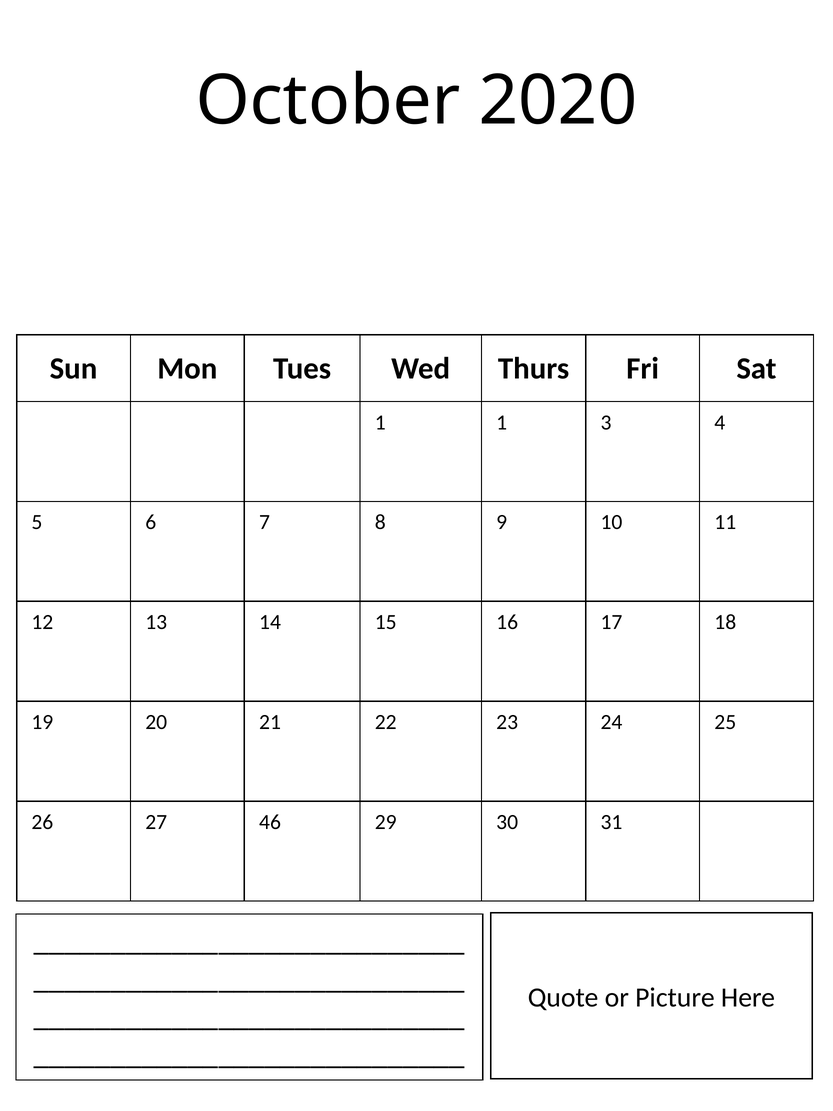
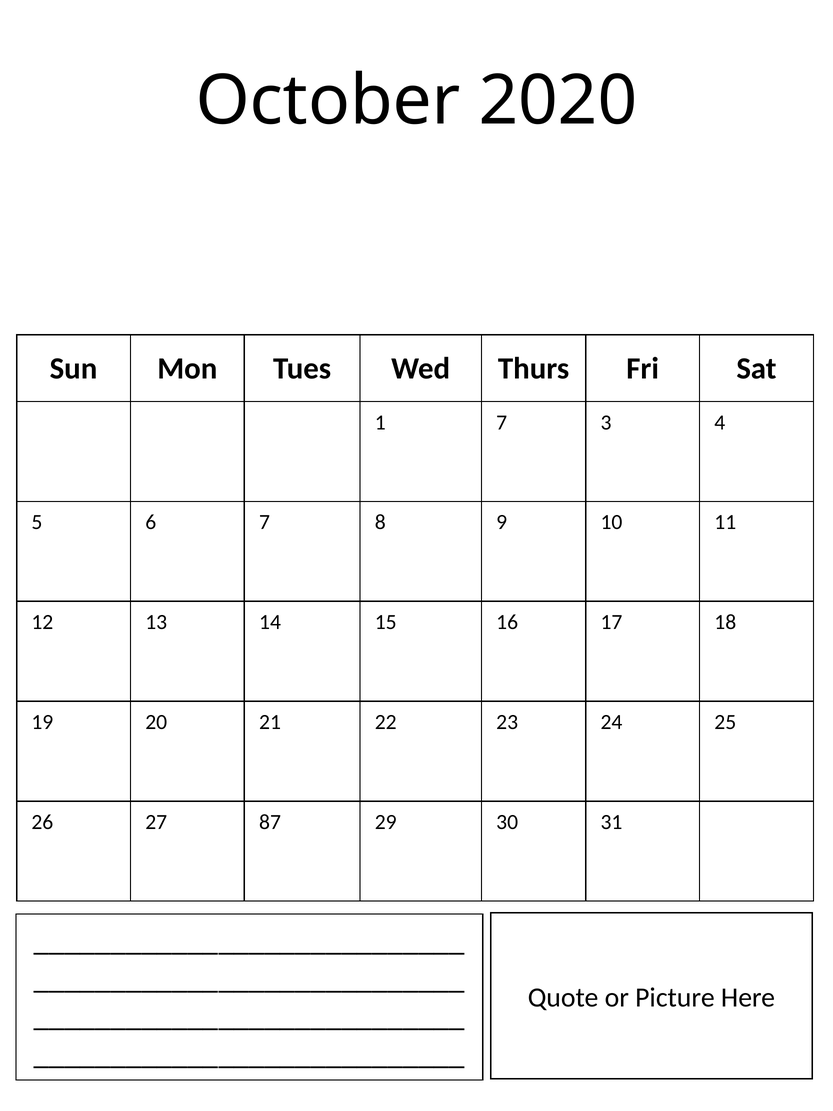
1 1: 1 -> 7 (502, 422)
46: 46 -> 87 (270, 822)
